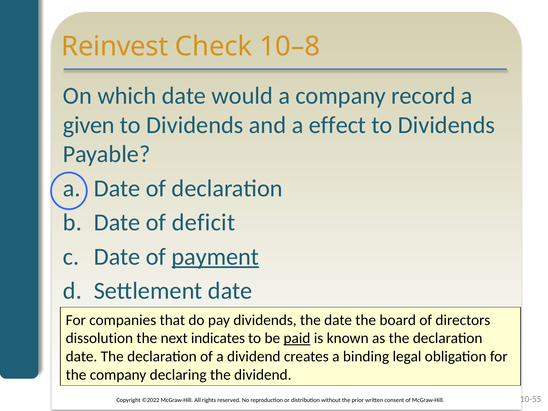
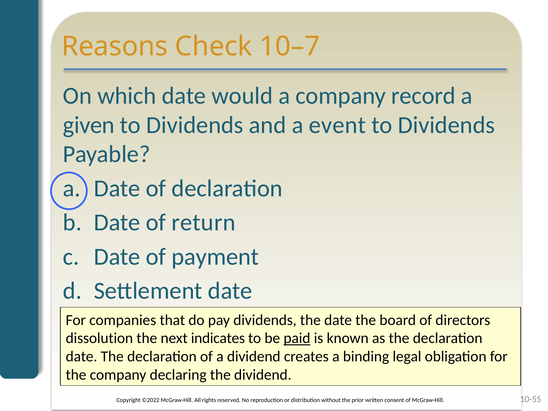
Reinvest: Reinvest -> Reasons (115, 47)
10–8: 10–8 -> 10–7 (290, 47)
effect: effect -> event (337, 125)
deficit: deficit -> return (204, 223)
payment underline: present -> none (215, 257)
